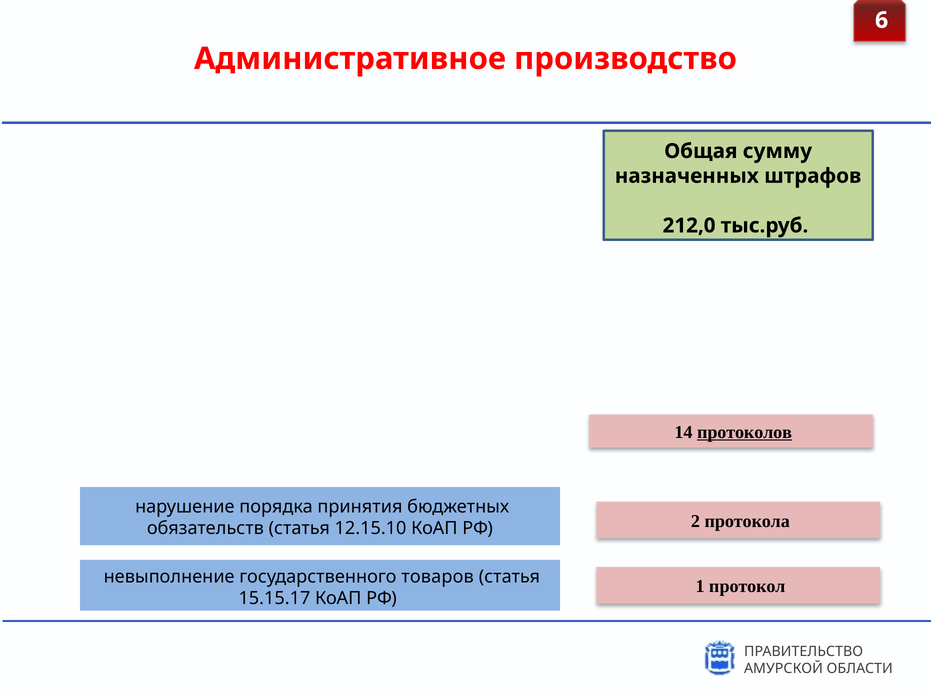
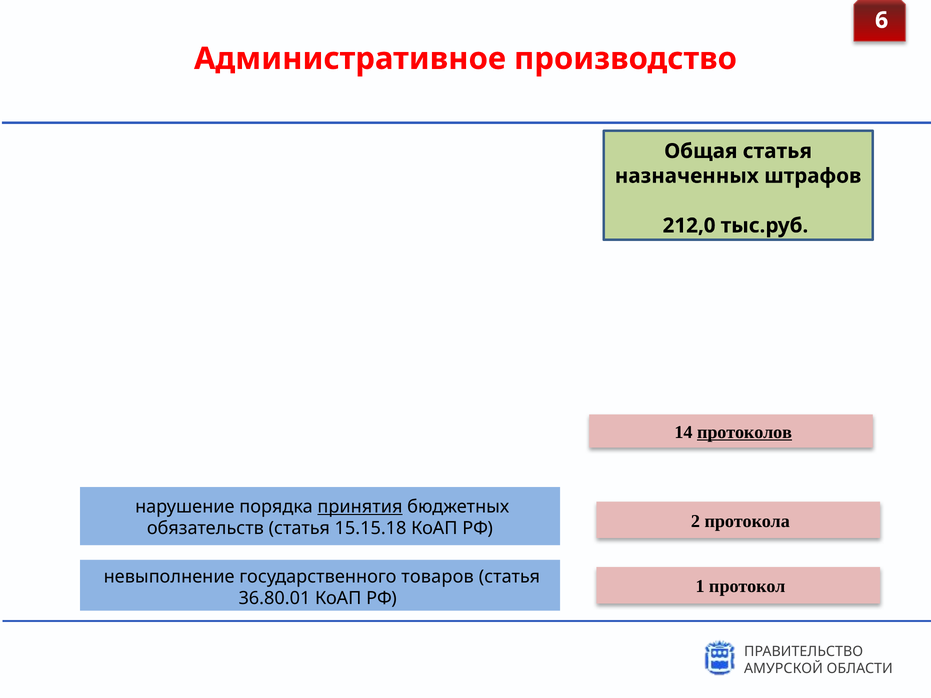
Общая сумму: сумму -> статья (777, 151)
принятия underline: none -> present (360, 507)
12.15.10: 12.15.10 -> 15.15.18 (371, 529)
15.15.17: 15.15.17 -> 36.80.01 (274, 599)
